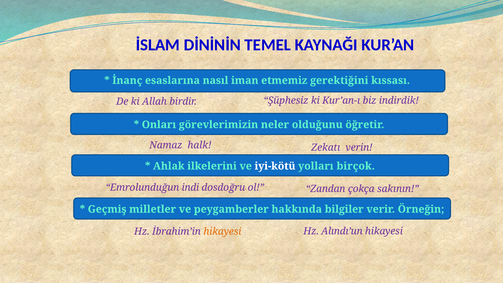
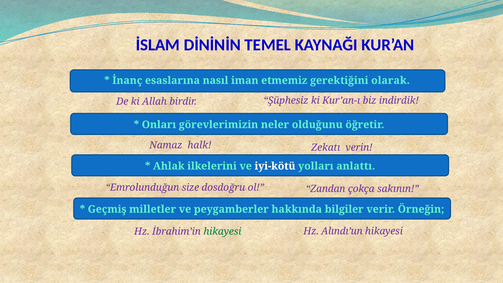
kıssası: kıssası -> olarak (390, 80)
birçok: birçok -> anlattı (356, 166)
indi: indi -> size (190, 187)
hikayesi colour: orange -> green (222, 231)
